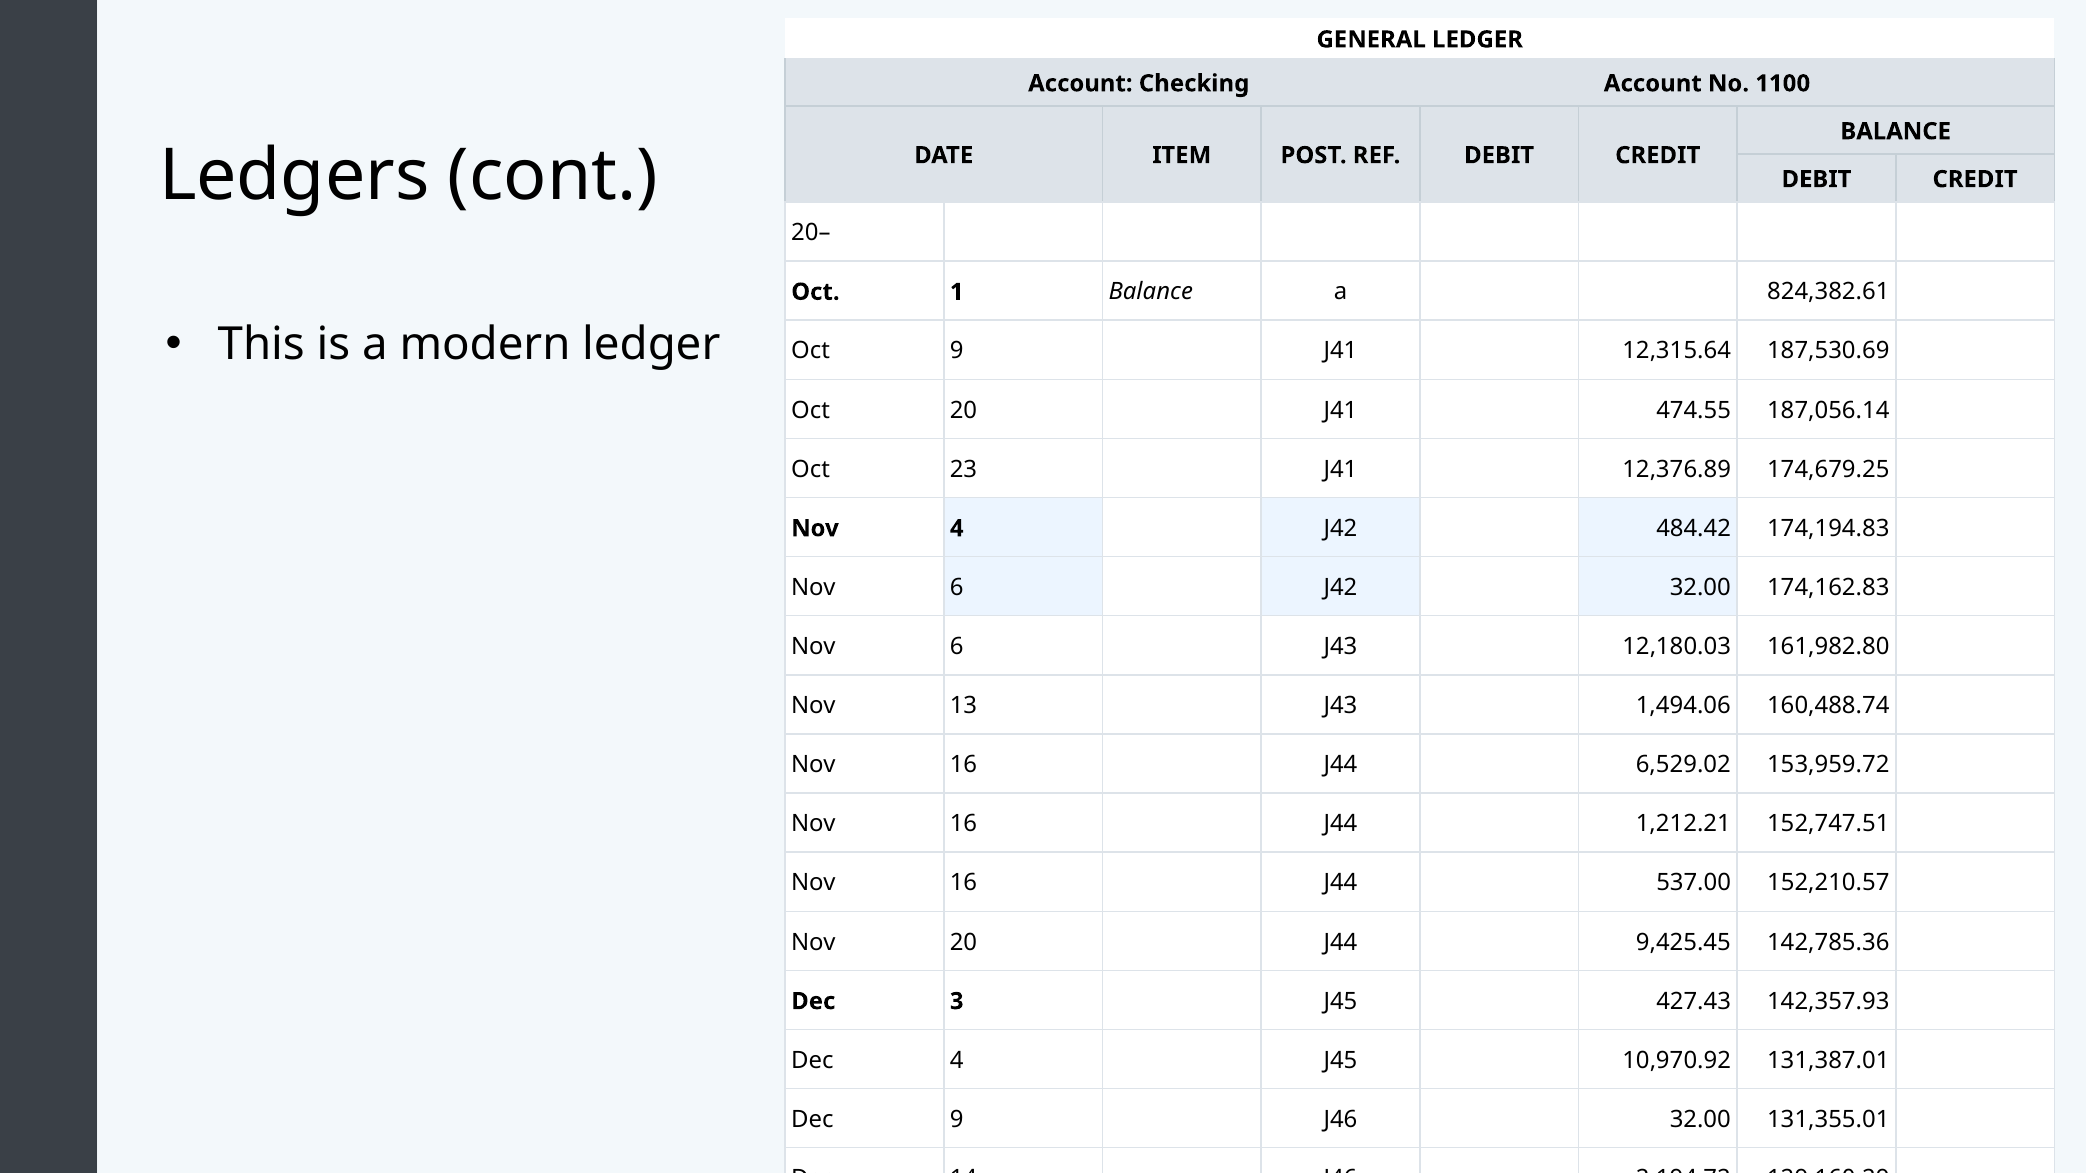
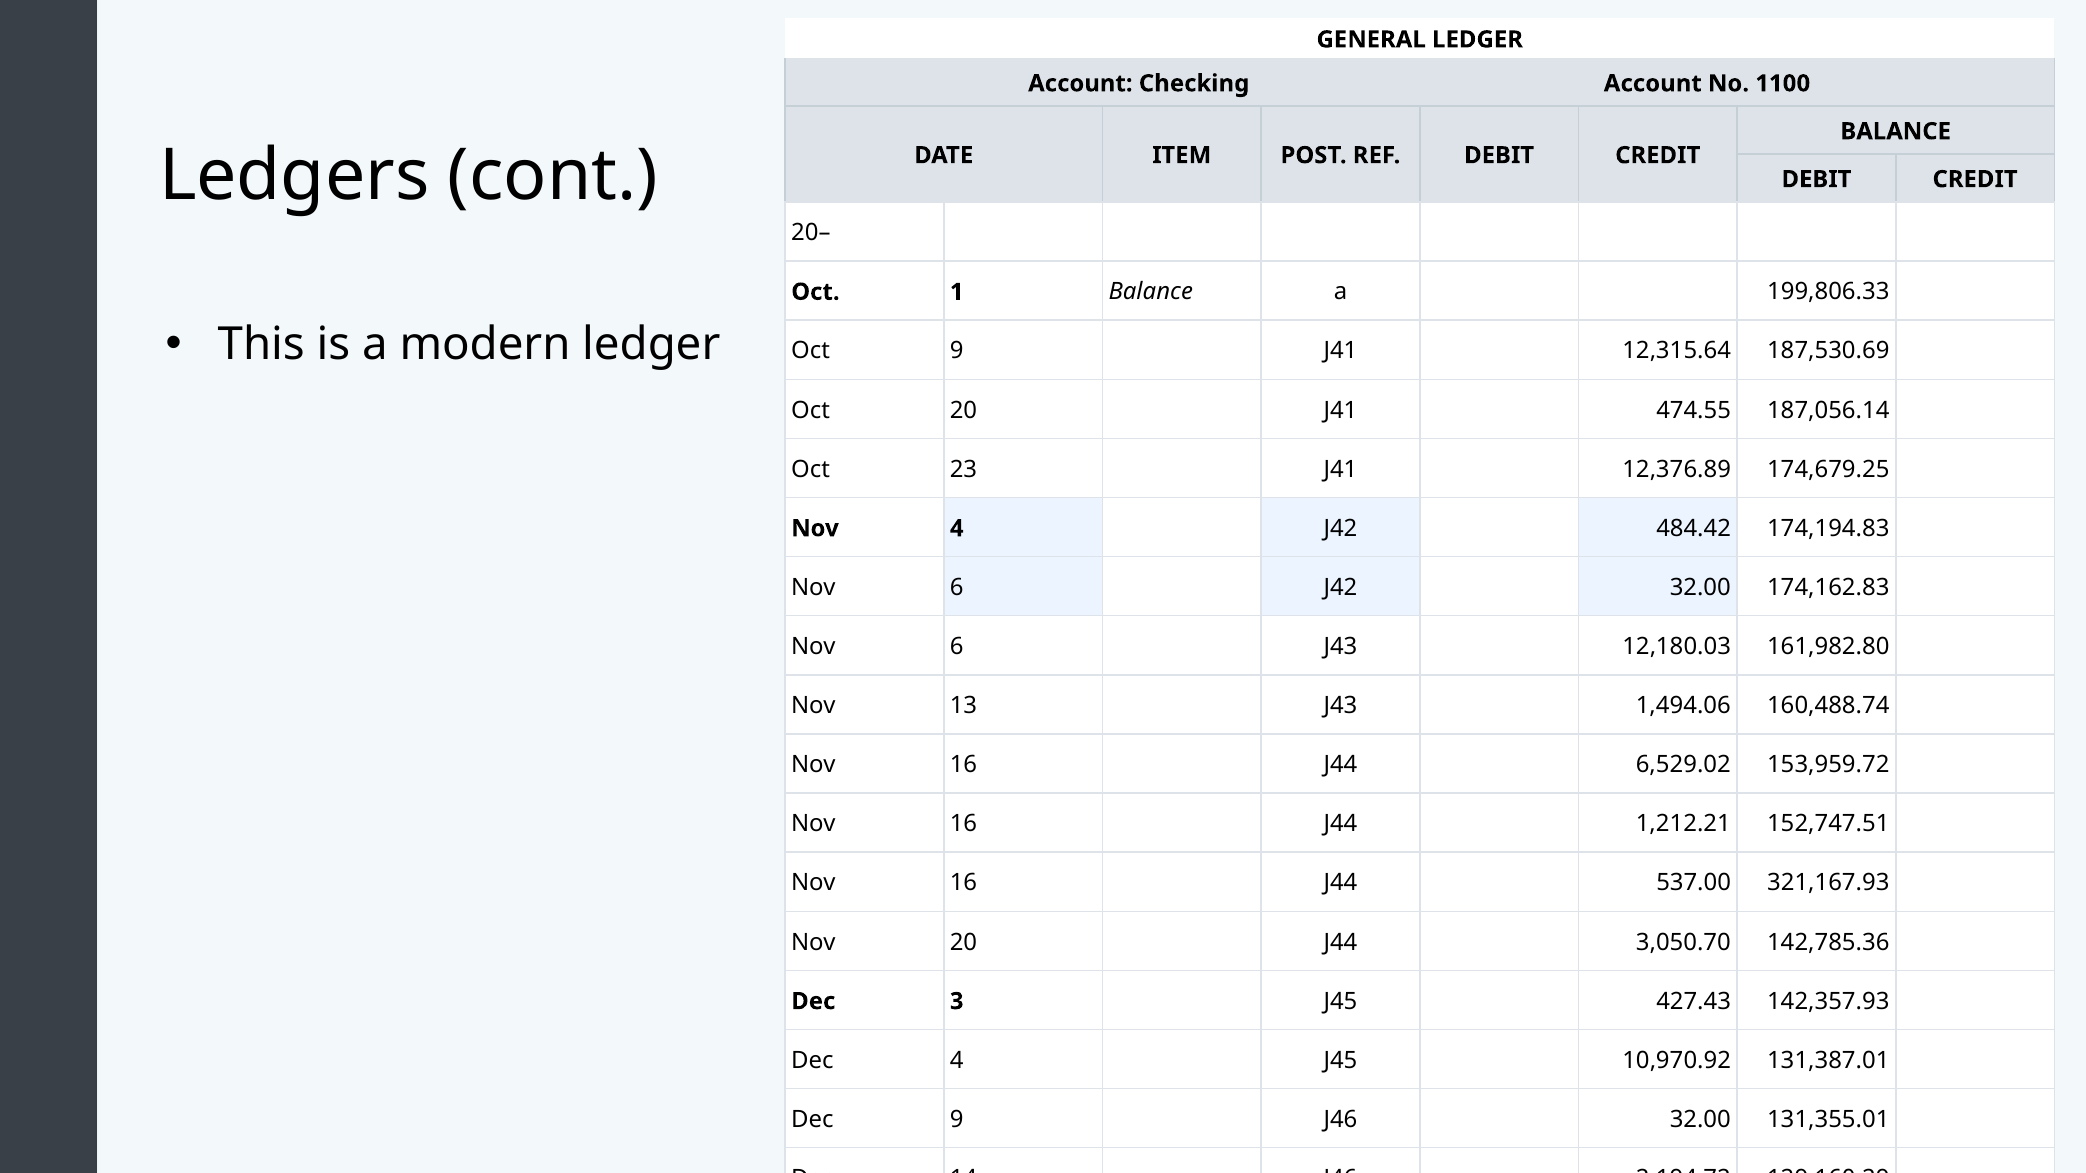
824,382.61: 824,382.61 -> 199,806.33 (1828, 292)
152,210.57: 152,210.57 -> 321,167.93 (1828, 883)
9,425.45: 9,425.45 -> 3,050.70 (1683, 942)
